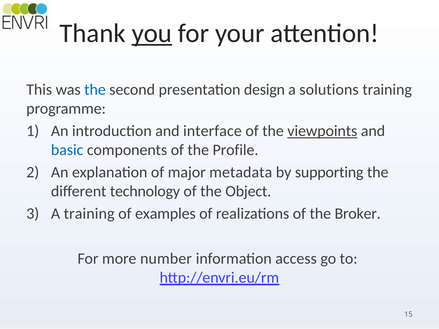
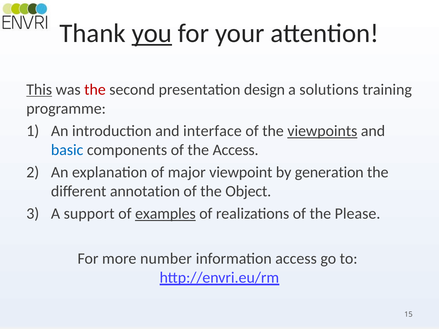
This underline: none -> present (39, 90)
the colour: blue -> red (95, 90)
the Profile: Profile -> Access (236, 150)
metadata: metadata -> viewpoint (241, 172)
supporting: supporting -> generation (329, 172)
technology: technology -> annotation (145, 191)
A training: training -> support (89, 214)
examples underline: none -> present (165, 214)
Broker: Broker -> Please (358, 214)
